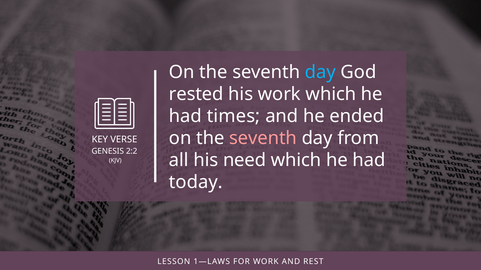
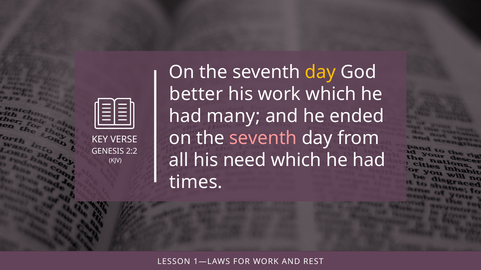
day colour: light blue -> yellow (320, 72)
rested: rested -> better (196, 94)
times: times -> many (233, 117)
today: today -> times (196, 183)
